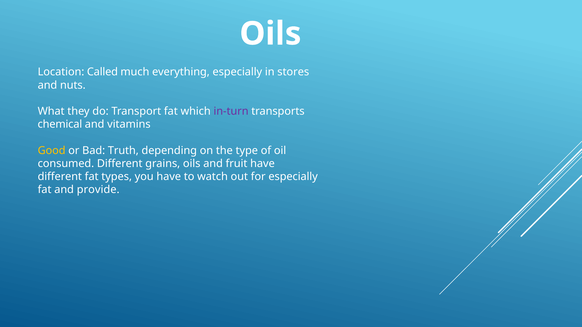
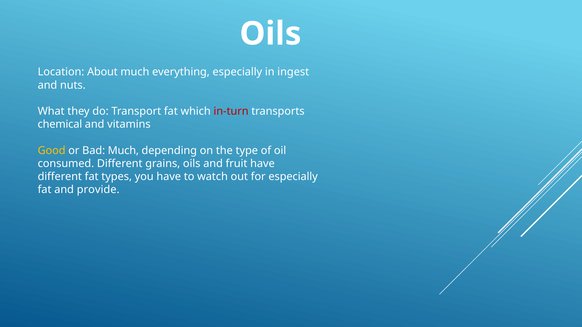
Called: Called -> About (102, 72)
stores: stores -> ingest (293, 72)
in-turn colour: purple -> red (231, 111)
Bad Truth: Truth -> Much (123, 151)
